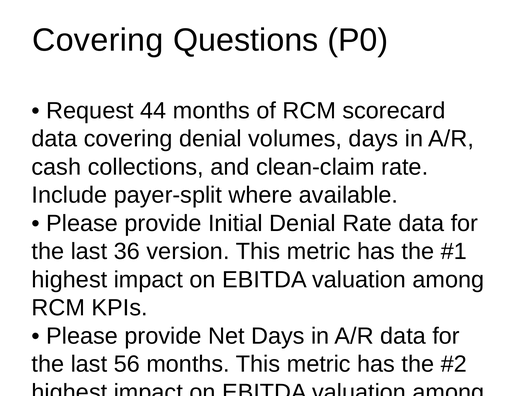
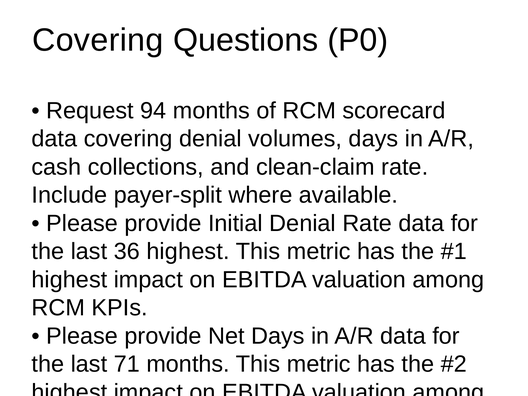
44: 44 -> 94 (153, 111)
36 version: version -> highest (188, 252)
56: 56 -> 71 (127, 364)
